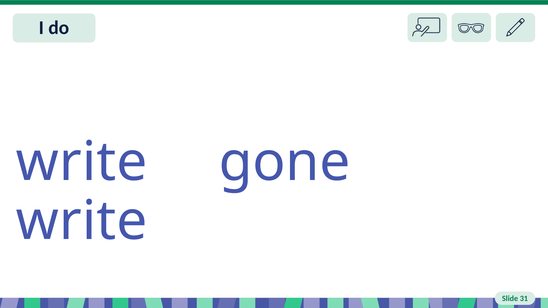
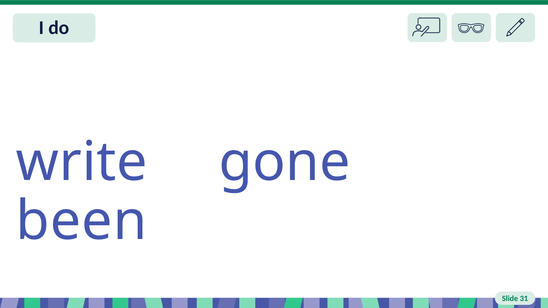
write: write -> been (81, 221)
